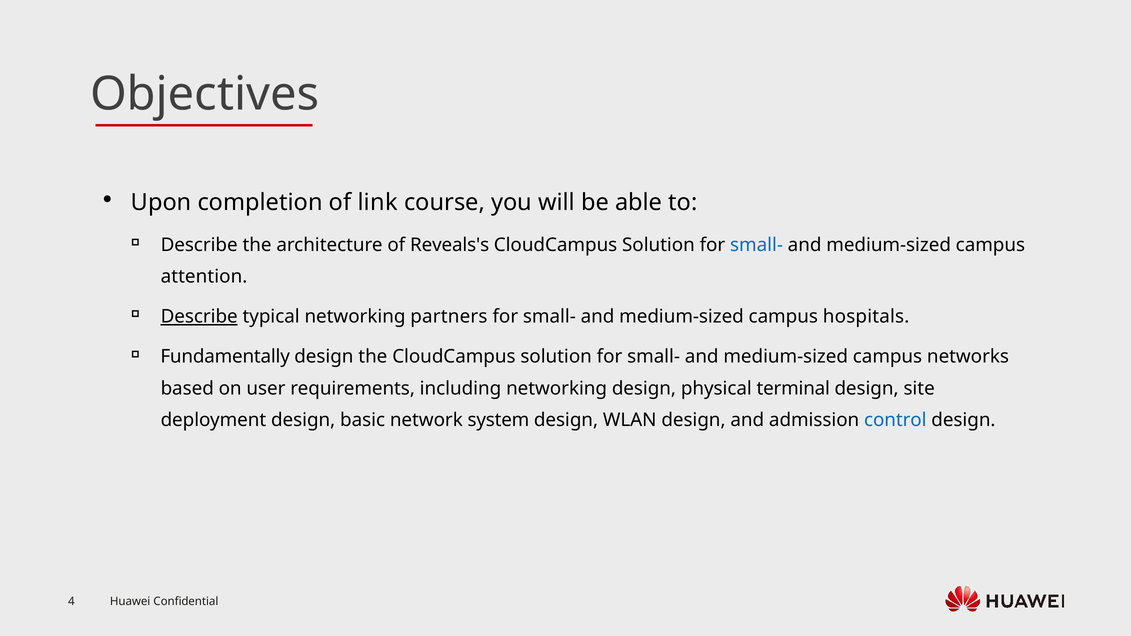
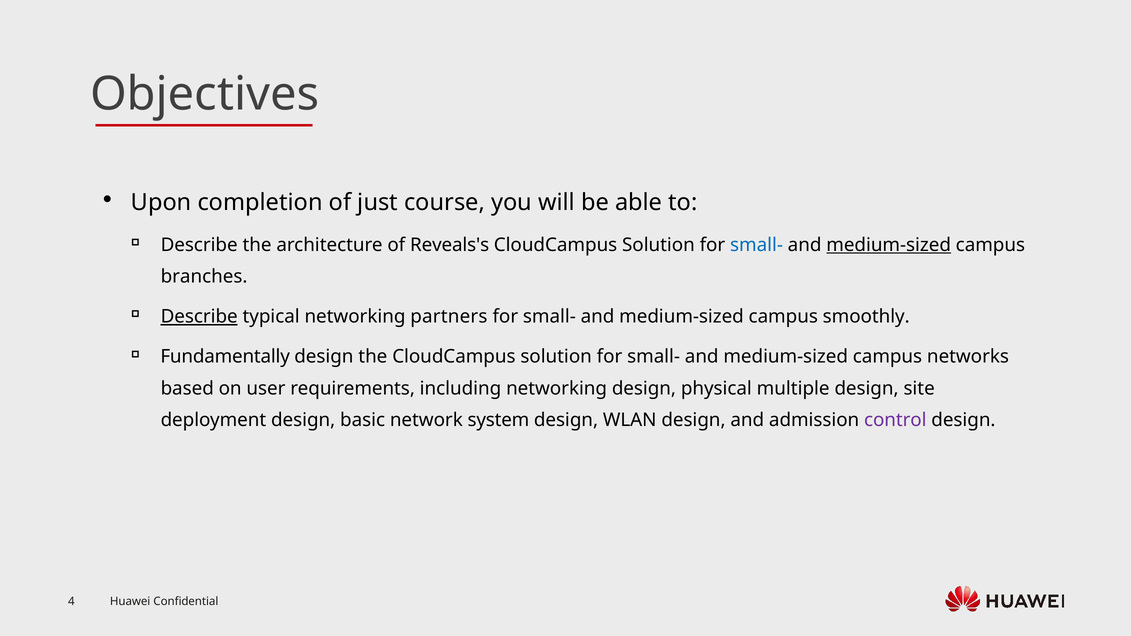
link: link -> just (378, 202)
medium-sized underline: none -> present (889, 245)
attention: attention -> branches (204, 277)
hospitals: hospitals -> smoothly (866, 317)
terminal: terminal -> multiple (793, 388)
control colour: blue -> purple (895, 420)
